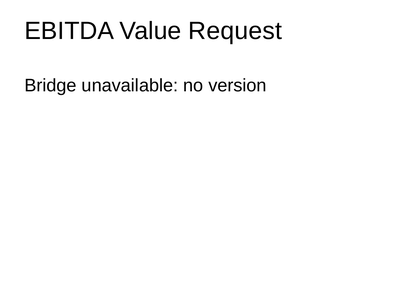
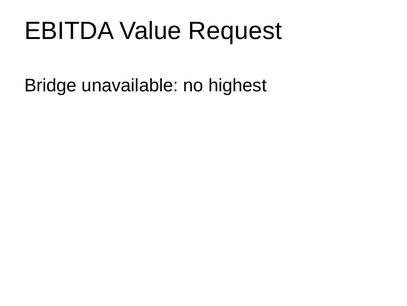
version: version -> highest (238, 85)
